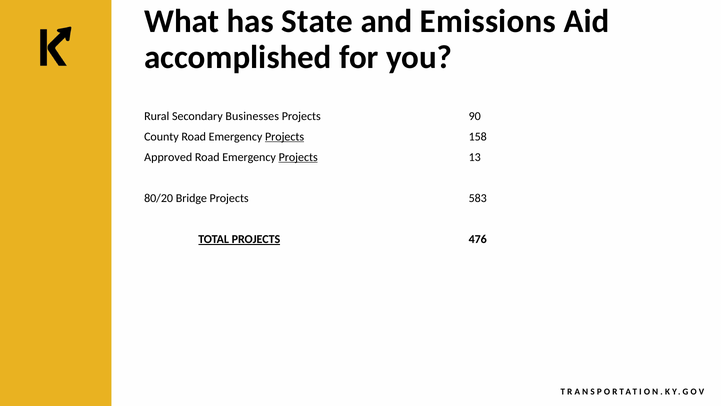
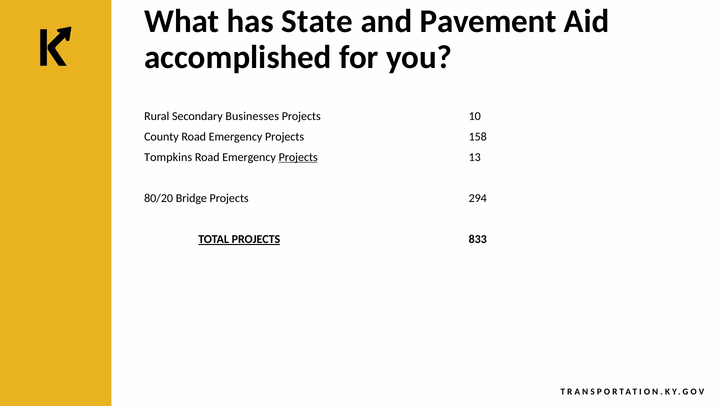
Emissions: Emissions -> Pavement (488, 21)
90: 90 -> 10 (475, 116)
Projects underline: present -> none (285, 137)
Approved: Approved -> Tompkins (168, 157)
583: 583 -> 294 (478, 198)
476: 476 -> 833 (478, 239)
